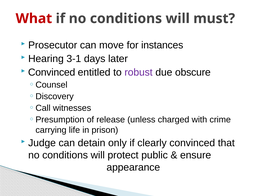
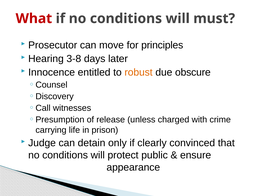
instances: instances -> principles (162, 45)
3-1: 3-1 -> 3-8 (74, 59)
Convinced: Convinced -> Innocence (52, 72)
robust colour: purple -> orange (139, 72)
